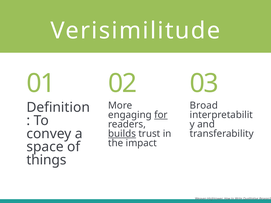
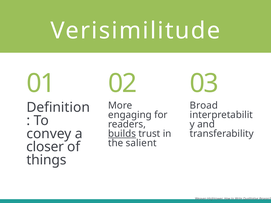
for underline: present -> none (161, 115)
impact: impact -> salient (141, 143)
space: space -> closer (45, 147)
